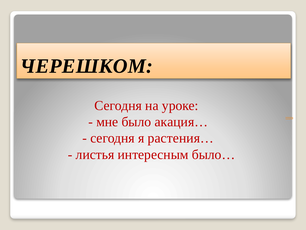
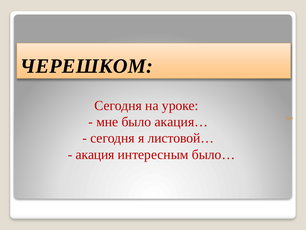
растения…: растения… -> листовой… (181, 138)
листья: листья -> акация (95, 154)
